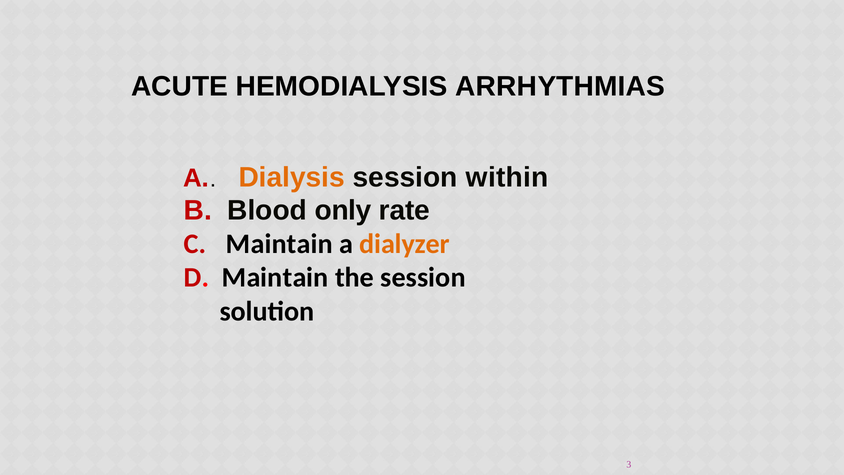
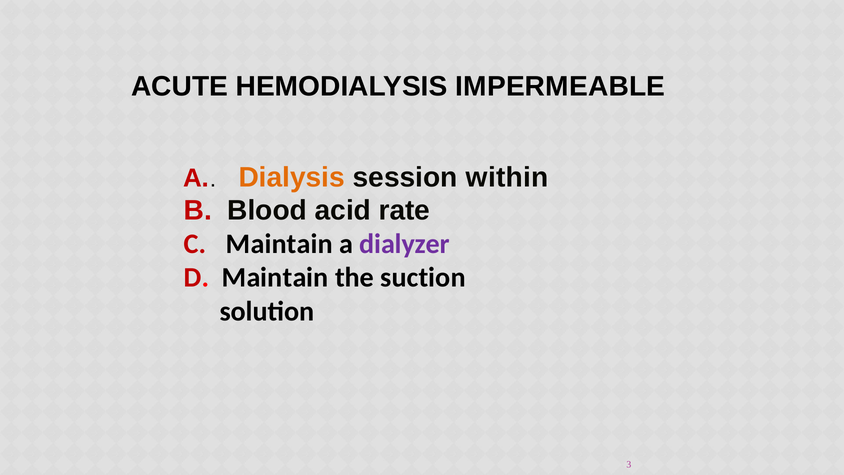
ARRHYTHMIAS: ARRHYTHMIAS -> IMPERMEABLE (560, 86)
only: only -> acid (343, 210)
dialyzer colour: orange -> purple (405, 244)
the session: session -> suction (423, 277)
